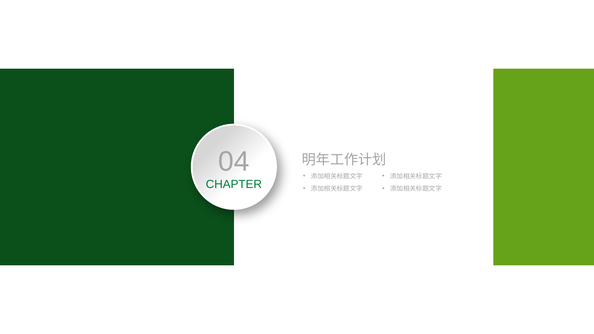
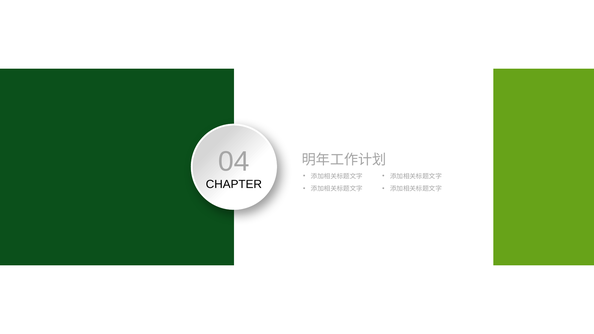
CHAPTER colour: green -> black (234, 185)
